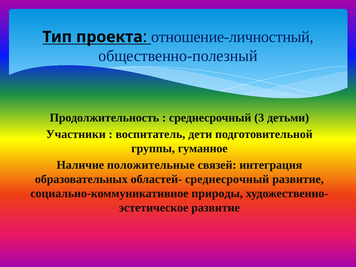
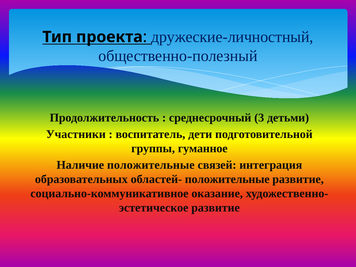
отношение-личностный: отношение-личностный -> дружеские-личностный (232, 37)
областей- среднесрочный: среднесрочный -> положительные (227, 179)
природы: природы -> оказание (217, 194)
